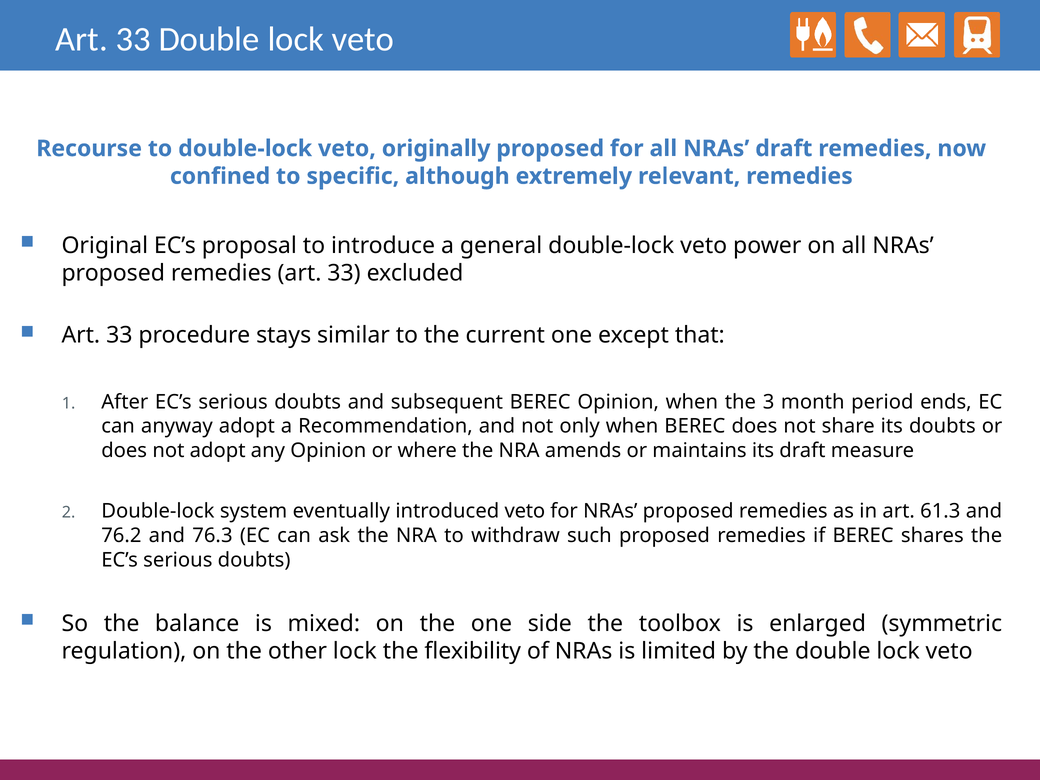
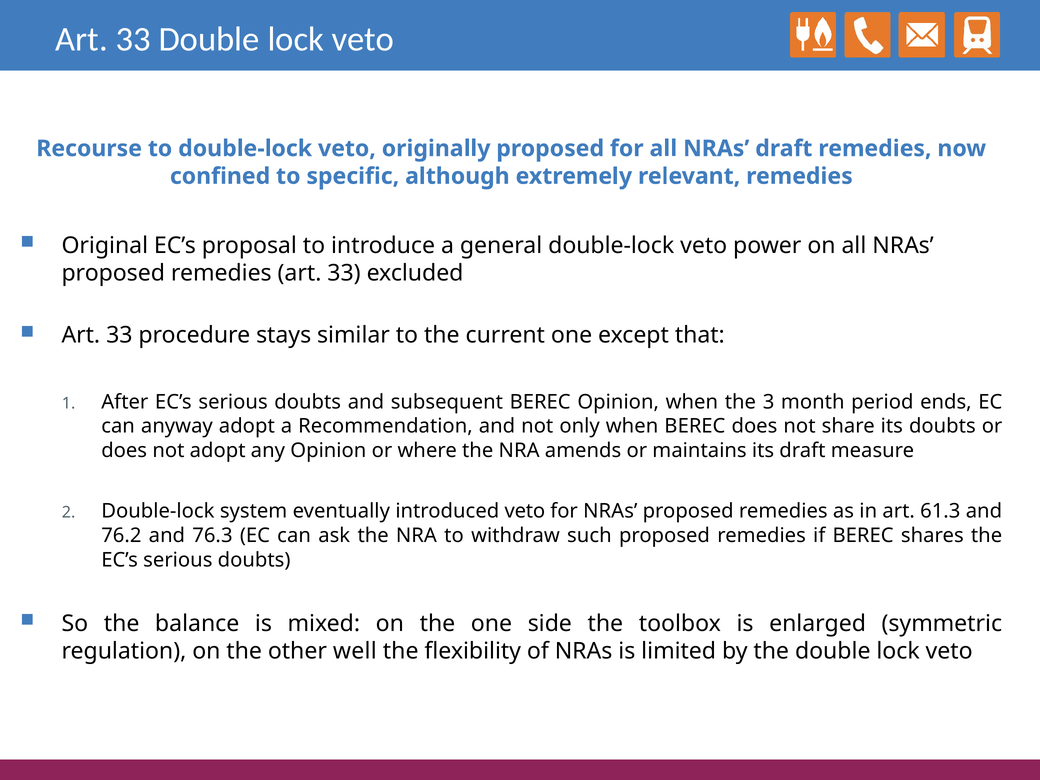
other lock: lock -> well (355, 651)
